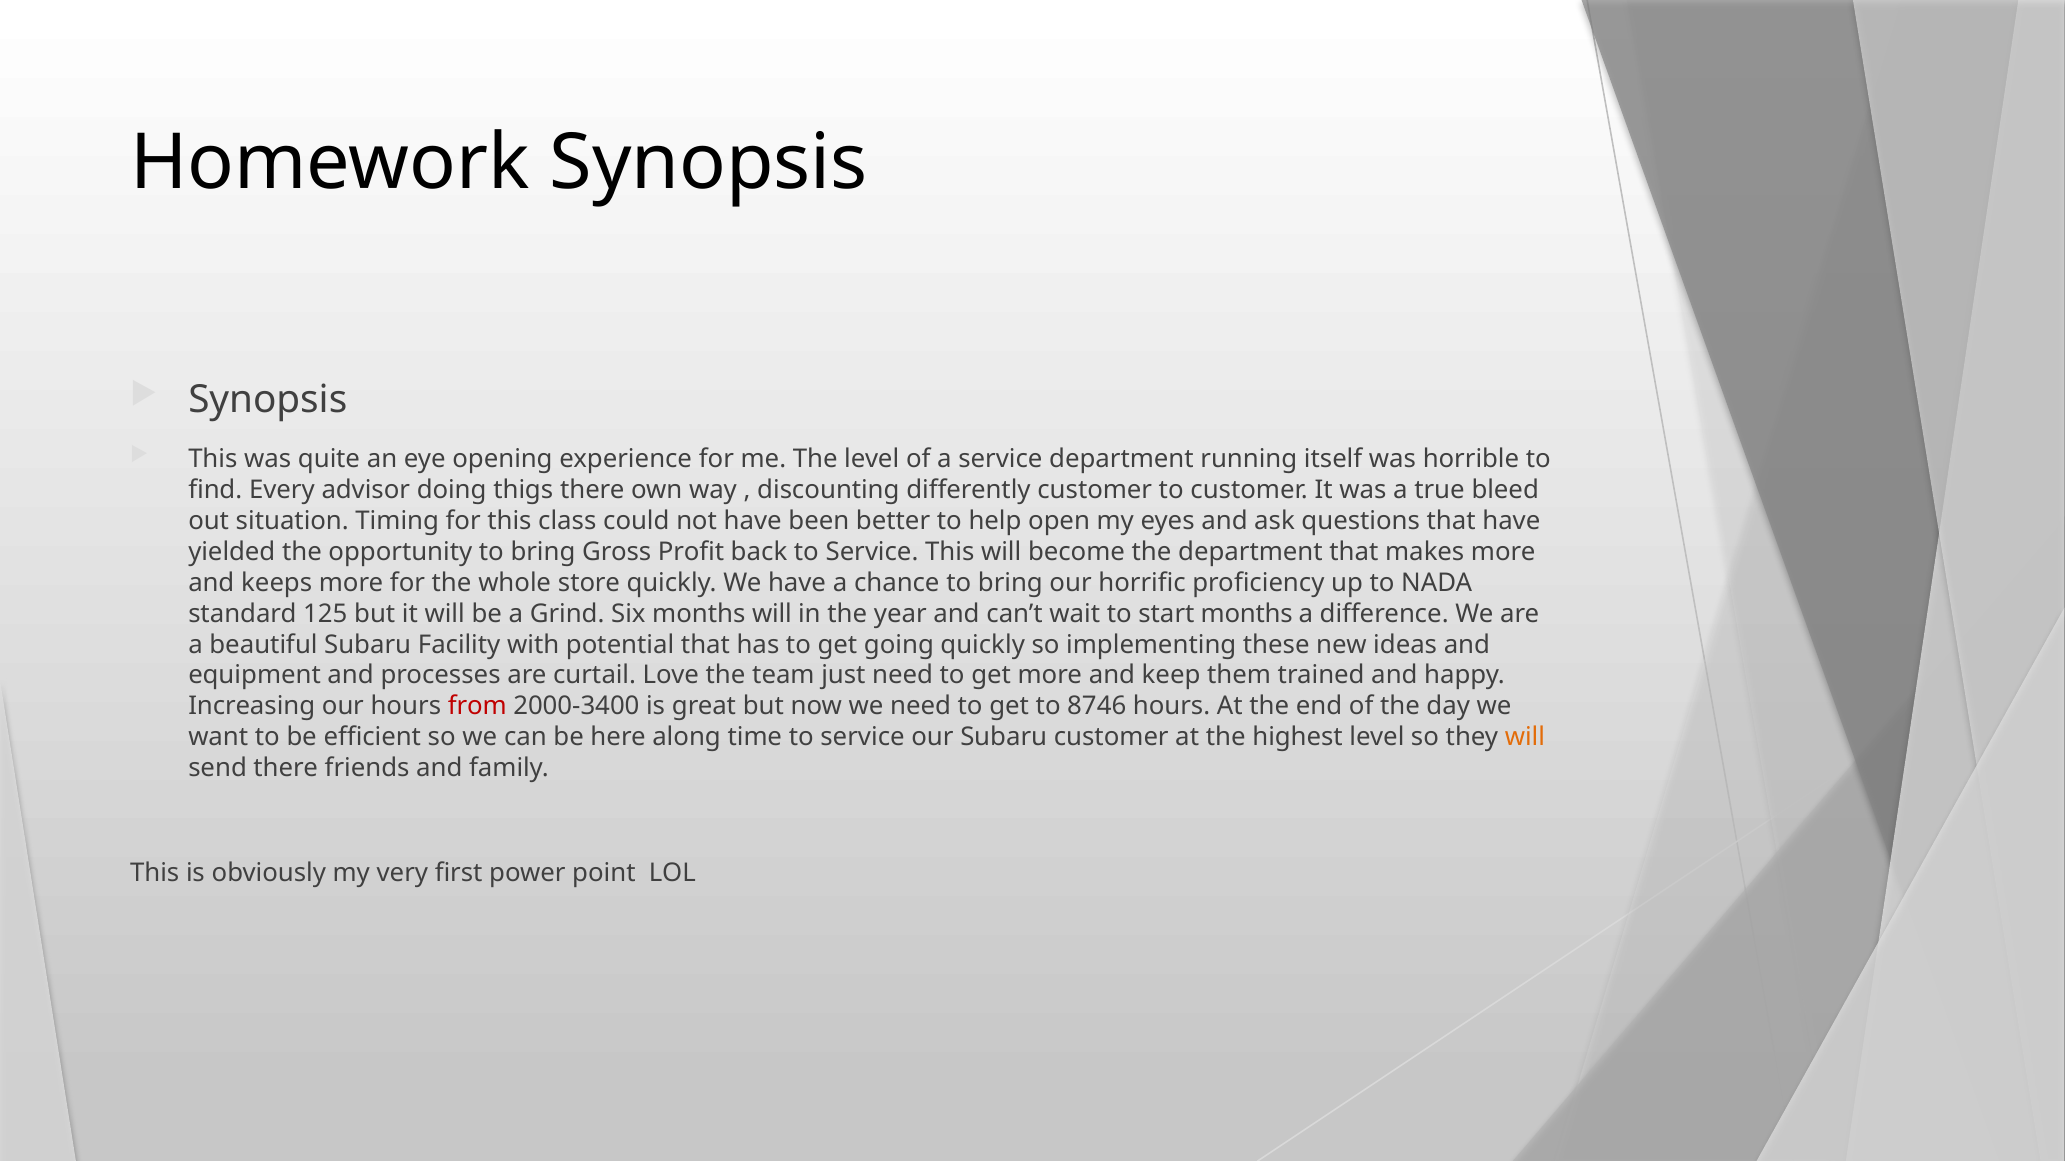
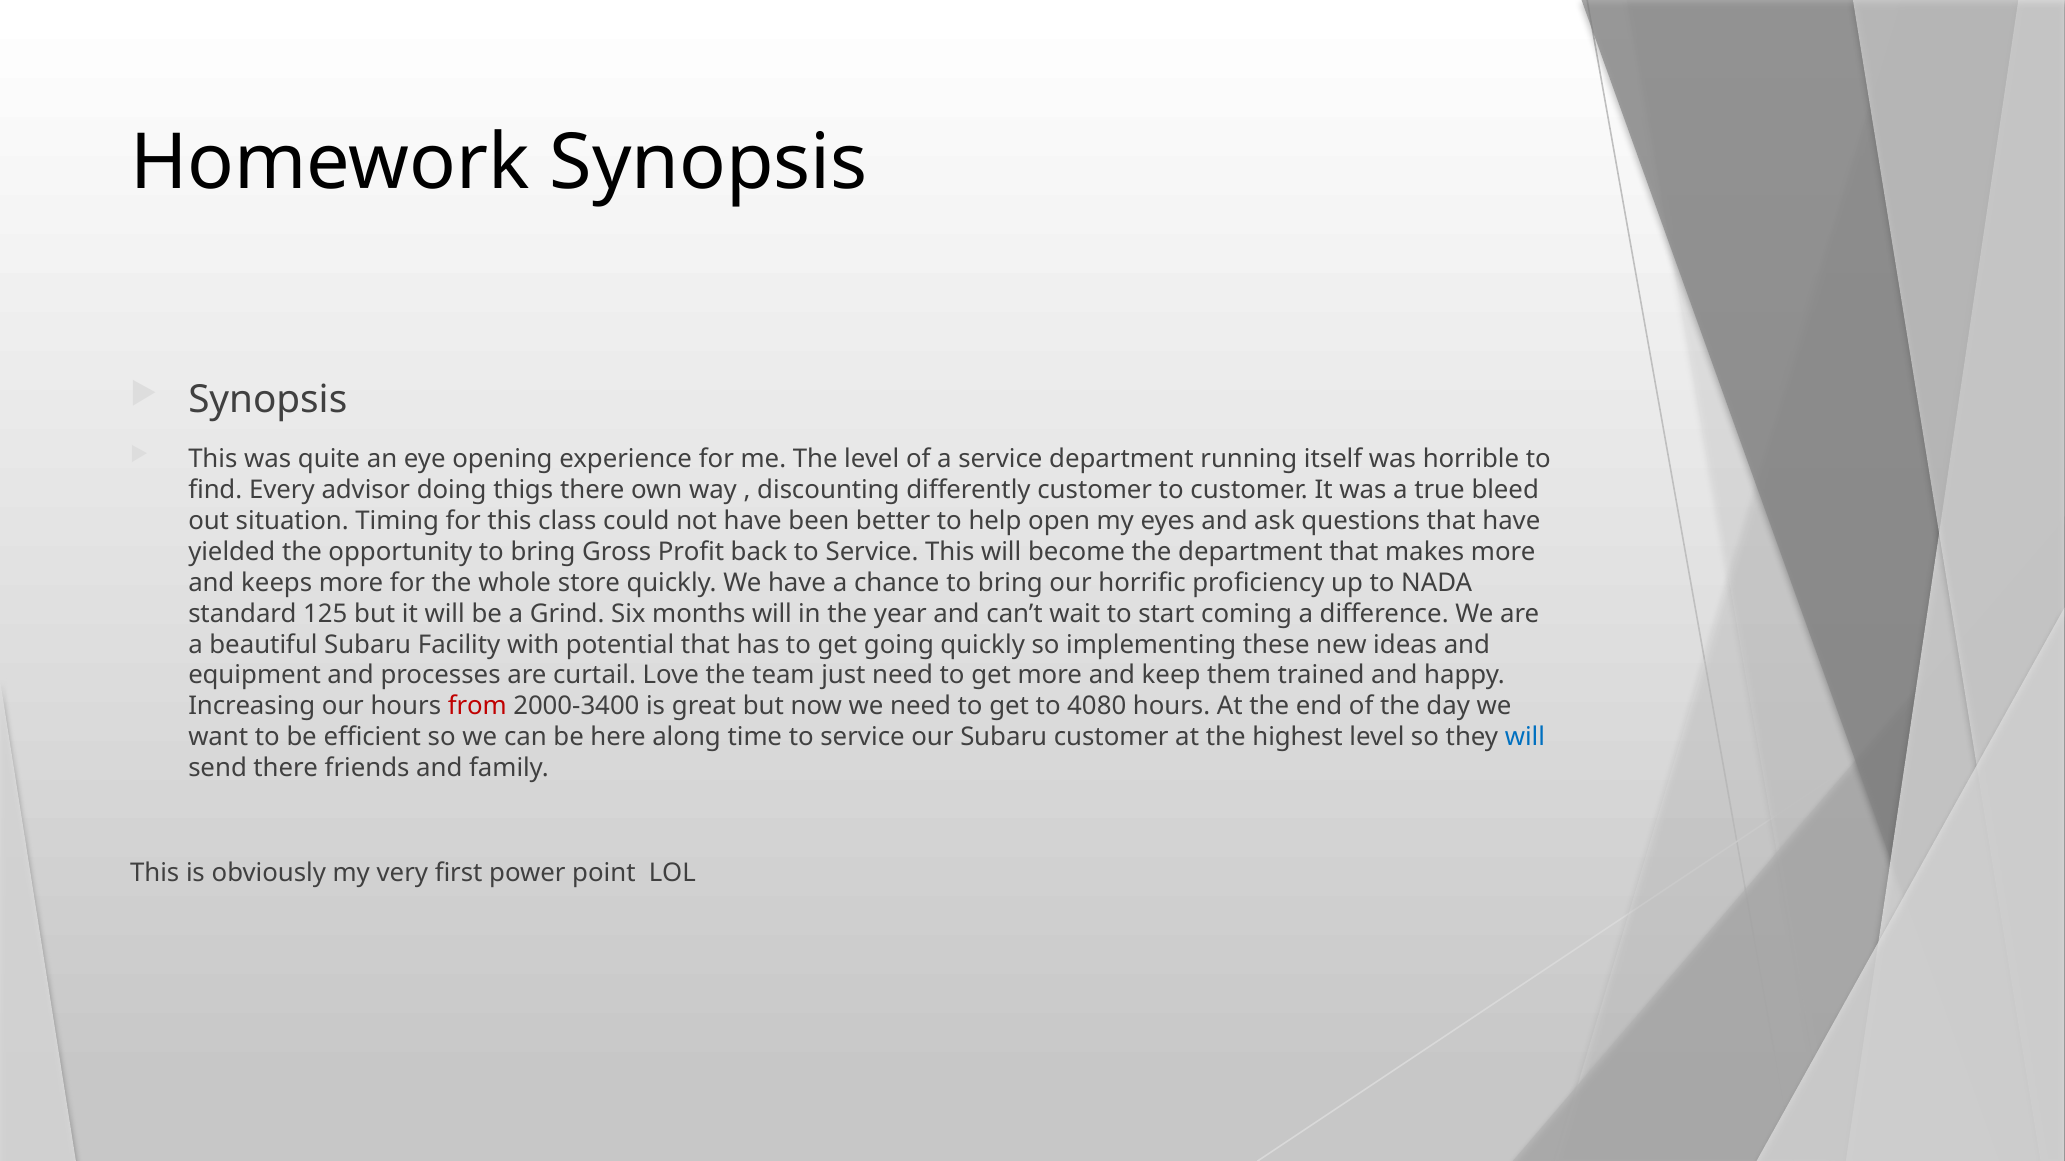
start months: months -> coming (1247, 614)
8746: 8746 -> 4080 (1097, 707)
will colour: orange -> blue (1525, 738)
